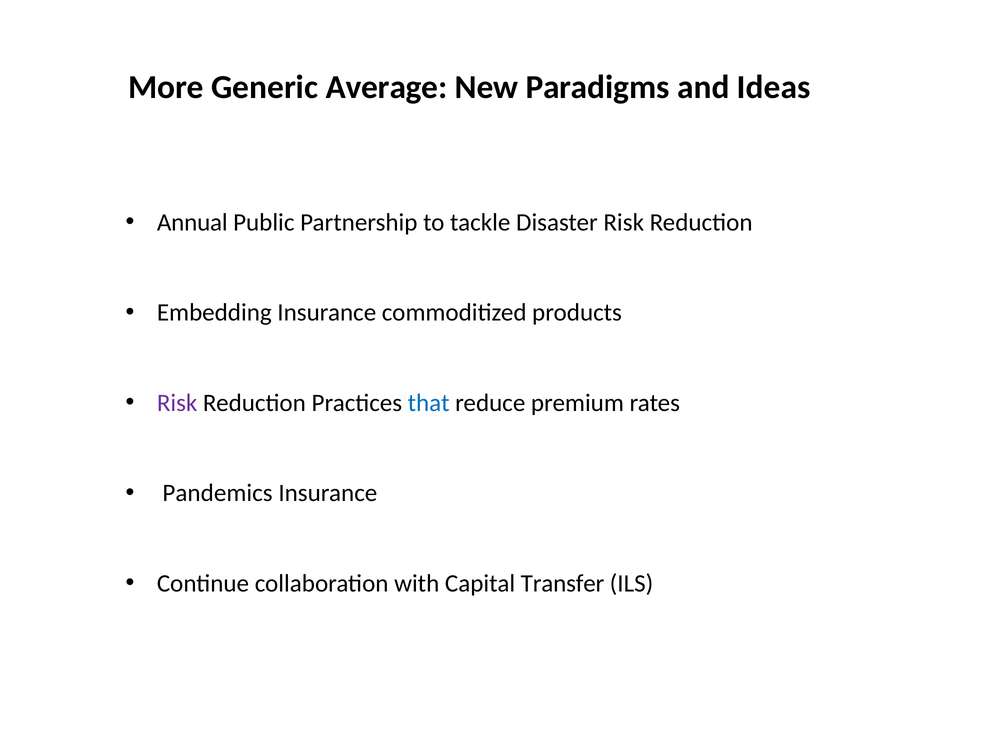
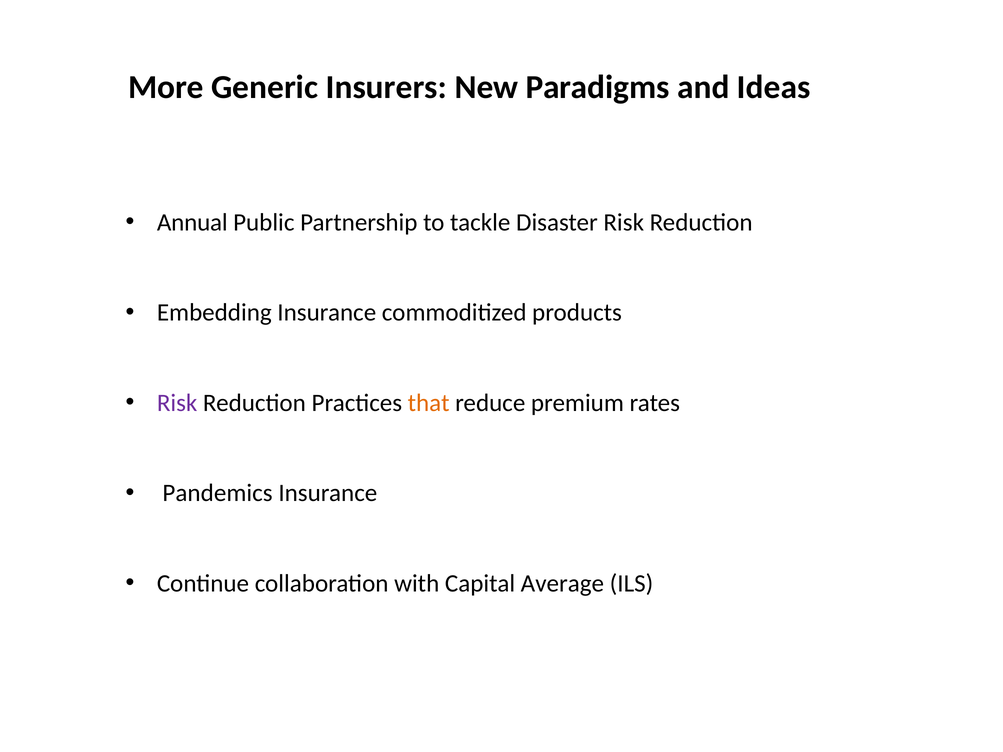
Average: Average -> Insurers (386, 87)
that colour: blue -> orange (429, 403)
Transfer: Transfer -> Average (562, 584)
